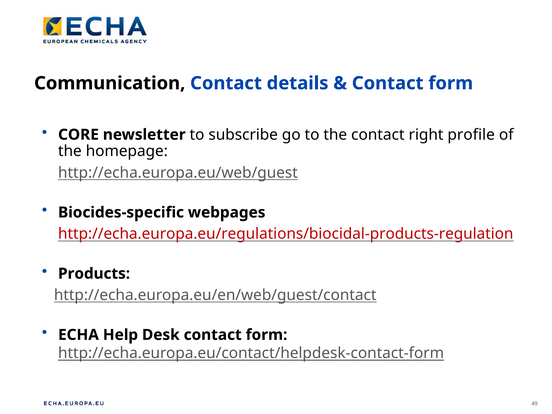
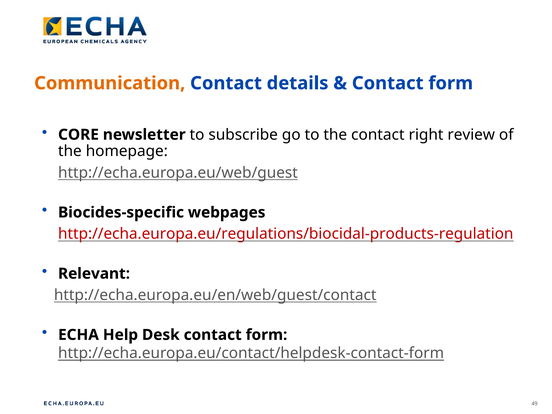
Communication colour: black -> orange (110, 83)
profile: profile -> review (471, 135)
Products: Products -> Relevant (94, 274)
